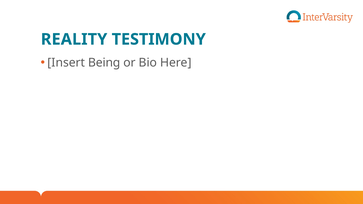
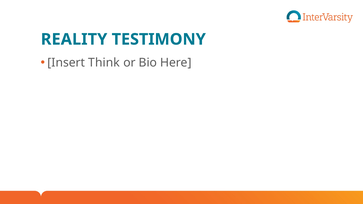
Being: Being -> Think (104, 63)
